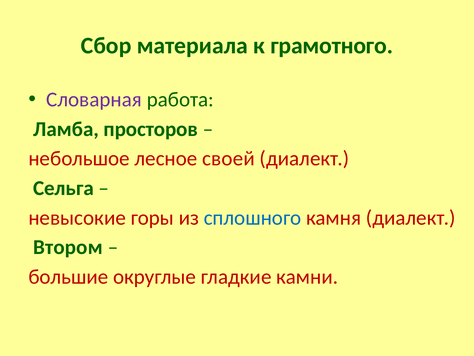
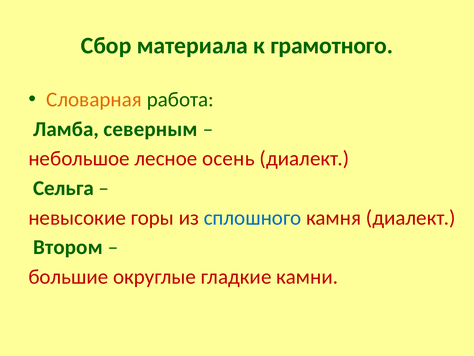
Словарная colour: purple -> orange (94, 99)
просторов: просторов -> северным (151, 129)
своей: своей -> осень (228, 158)
